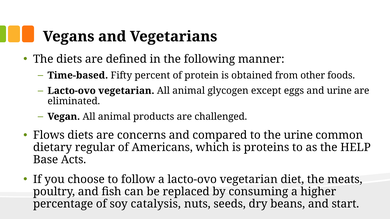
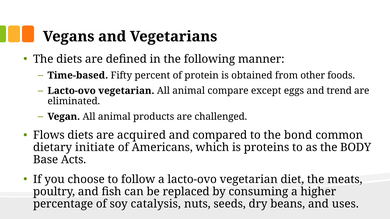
glycogen: glycogen -> compare (228, 91)
and urine: urine -> trend (339, 91)
concerns: concerns -> acquired (141, 136)
the urine: urine -> bond (298, 136)
regular: regular -> initiate (95, 148)
HELP: HELP -> BODY (356, 148)
start: start -> uses (345, 204)
